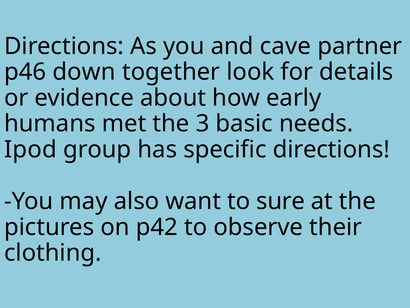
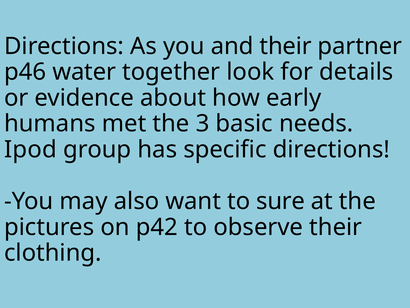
and cave: cave -> their (286, 46)
down: down -> water (84, 72)
